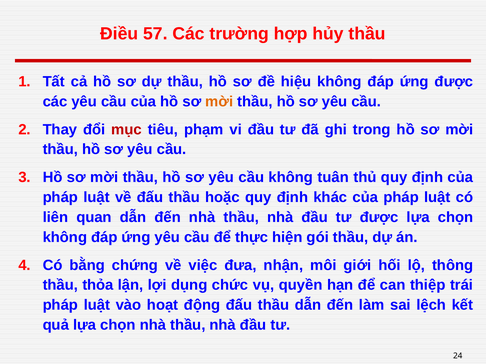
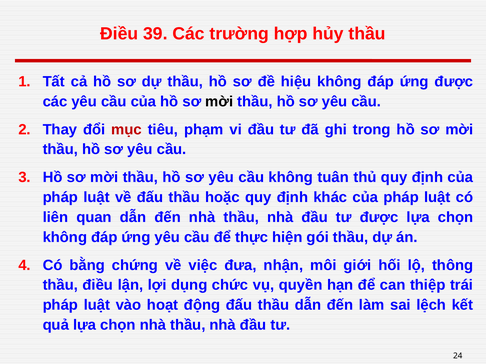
57: 57 -> 39 (155, 34)
mời colour: orange -> black (219, 102)
thầu thỏa: thỏa -> điều (98, 285)
